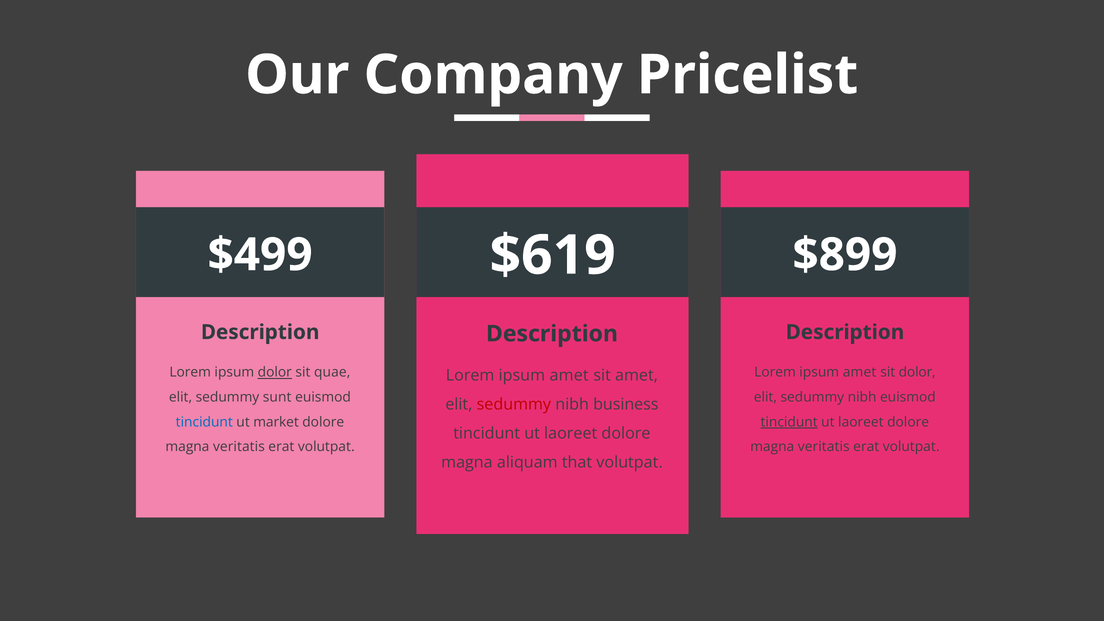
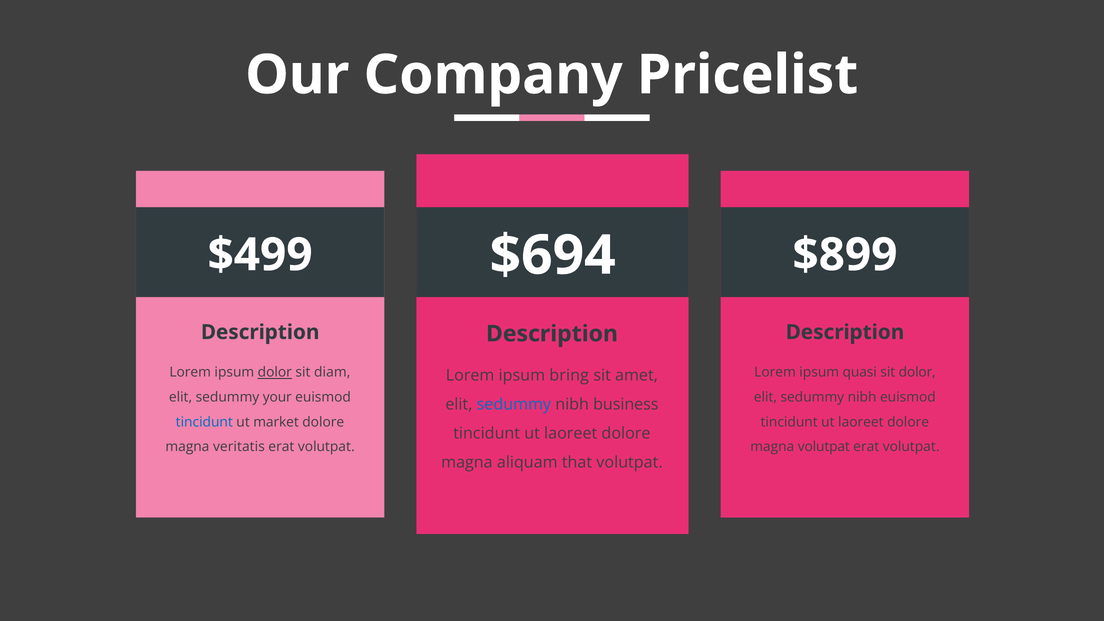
$619: $619 -> $694 (553, 256)
quae: quae -> diam (332, 372)
amet: amet -> quasi (860, 372)
amet: amet -> bring (569, 375)
sunt: sunt -> your (277, 397)
sedummy colour: red -> blue (514, 404)
tincidunt underline: present -> none (789, 422)
veritatis: veritatis -> volutpat (824, 447)
